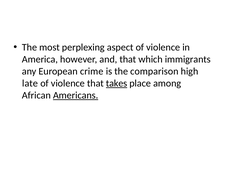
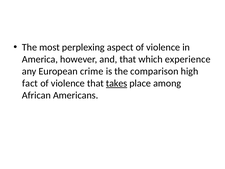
immigrants: immigrants -> experience (188, 59)
late: late -> fact (30, 83)
Americans underline: present -> none (76, 95)
